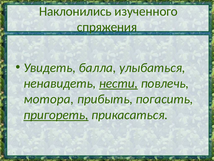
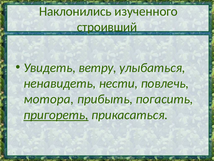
спряжения: спряжения -> строивший (107, 27)
балла: балла -> ветру (98, 67)
нести underline: present -> none (118, 83)
